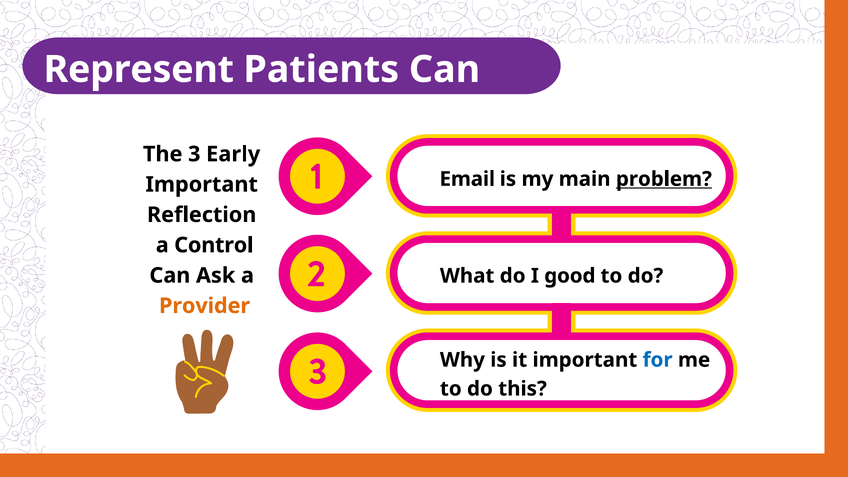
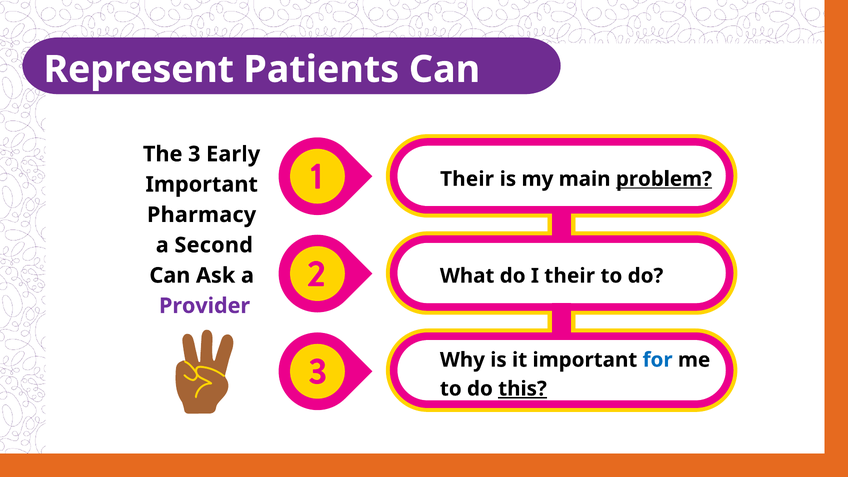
Email: Email -> Their (467, 179)
Reflection: Reflection -> Pharmacy (202, 215)
Control: Control -> Second (214, 245)
I good: good -> their (570, 276)
Provider colour: orange -> purple (205, 306)
this underline: none -> present (523, 389)
